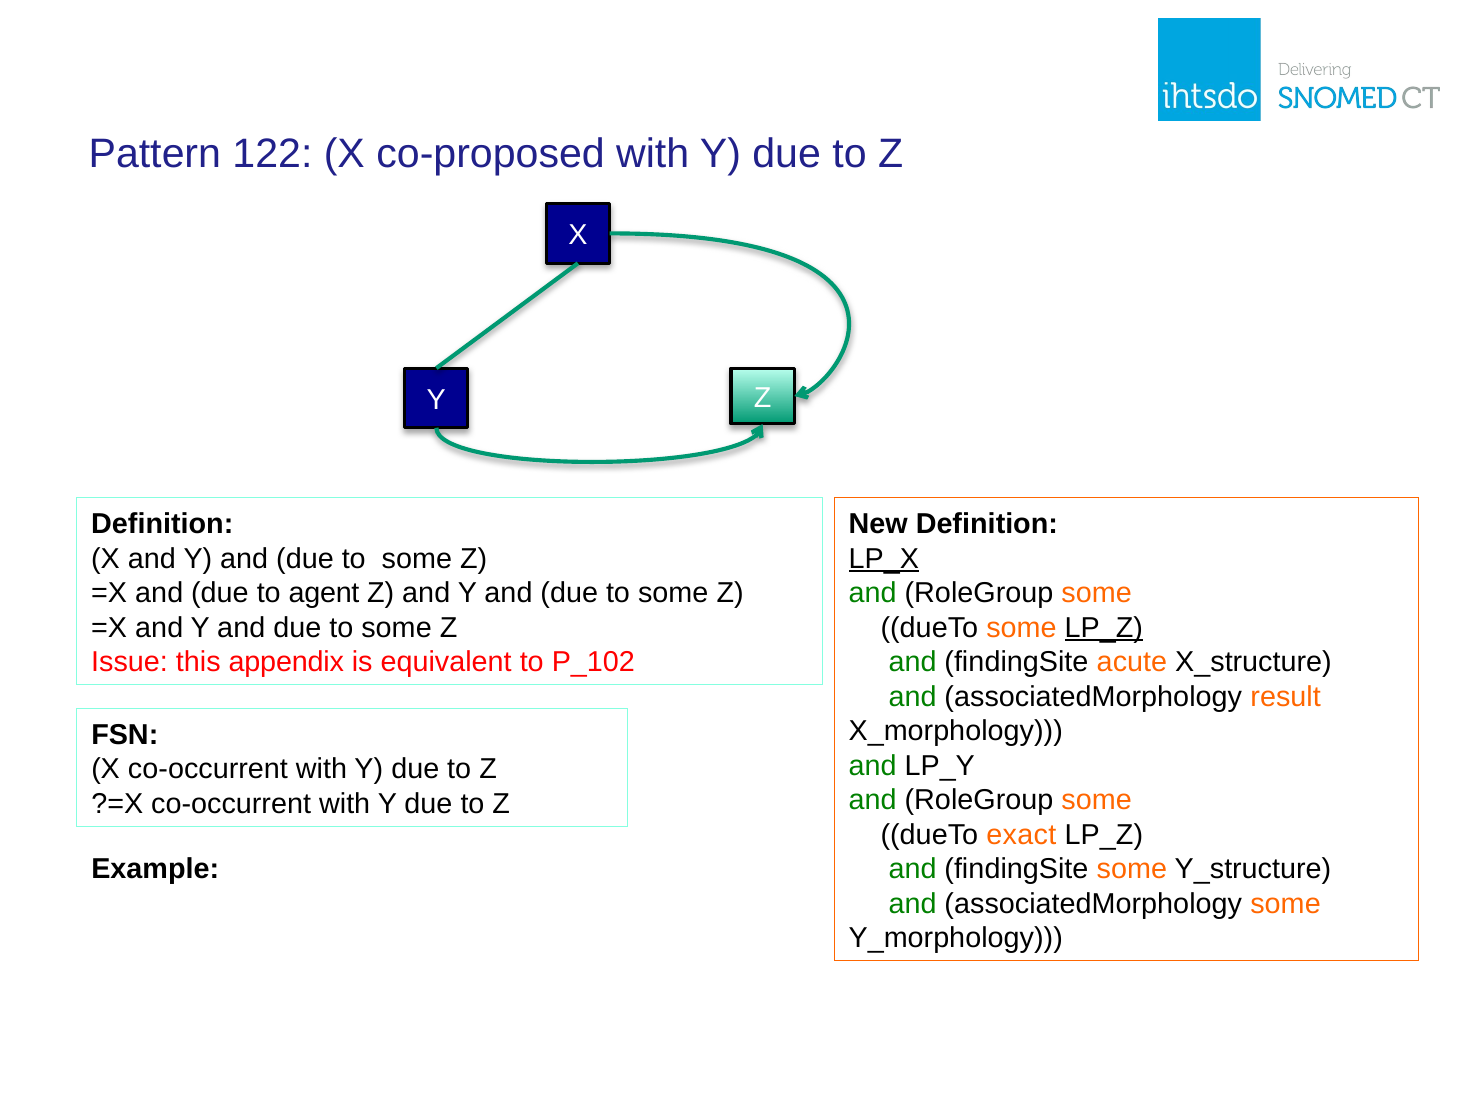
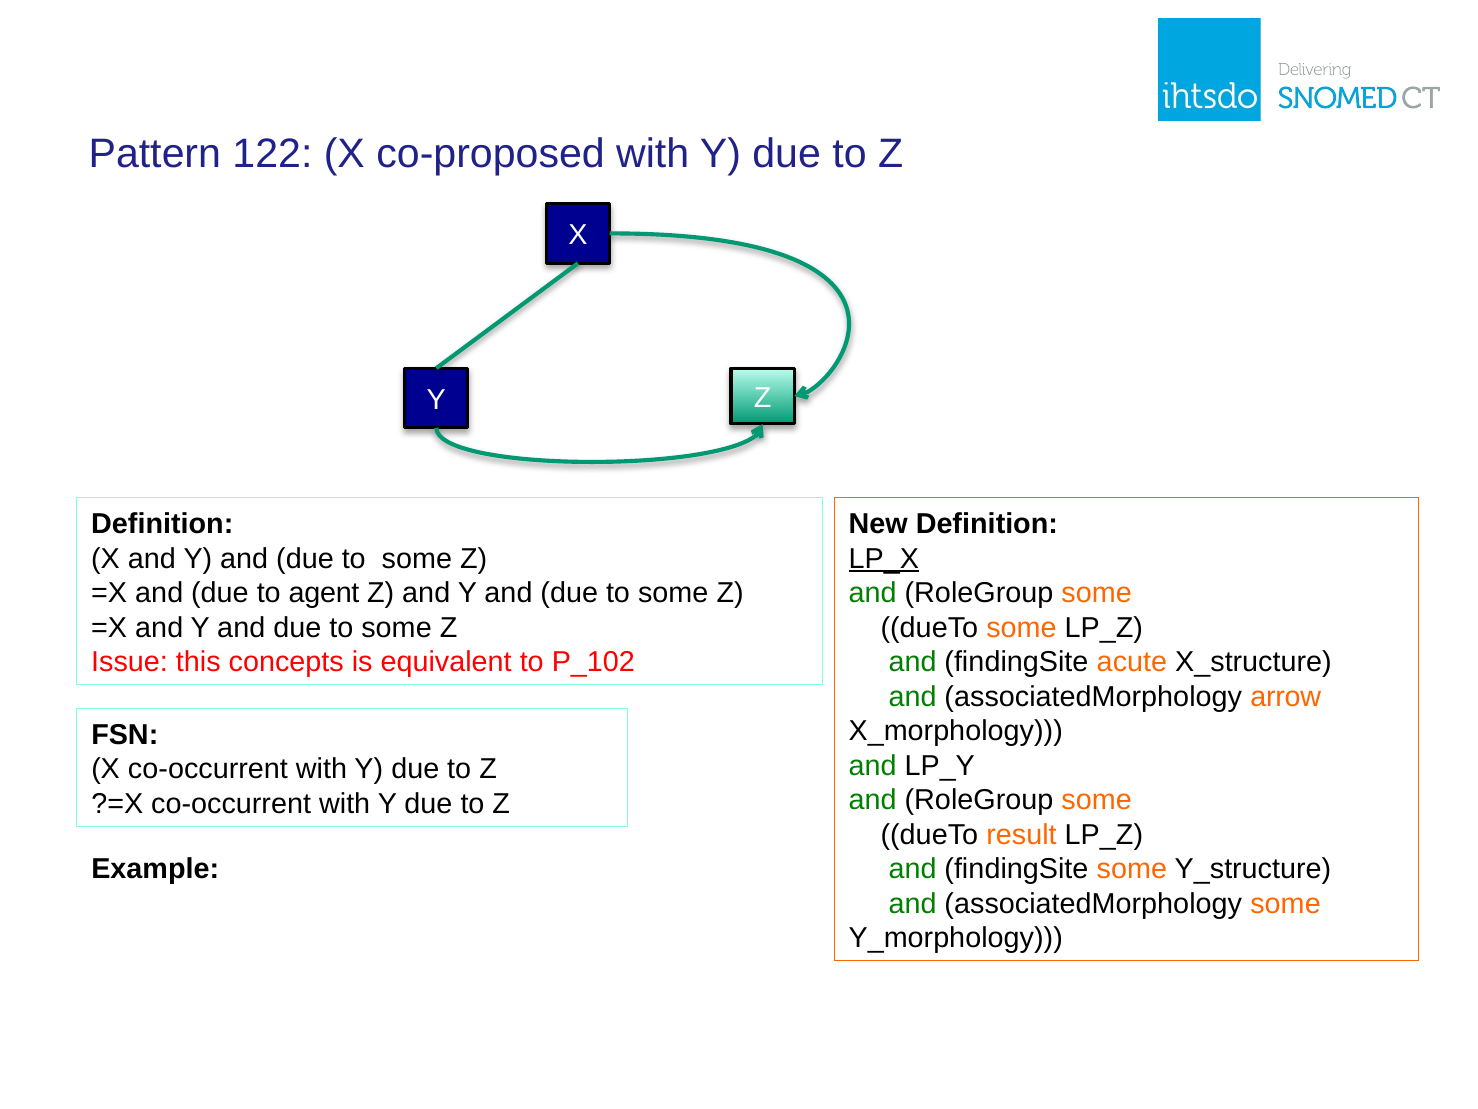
LP_Z underline: present -> none (1104, 627)
appendix: appendix -> concepts (286, 662)
result: result -> arrow (1286, 696)
exact: exact -> result (1021, 834)
